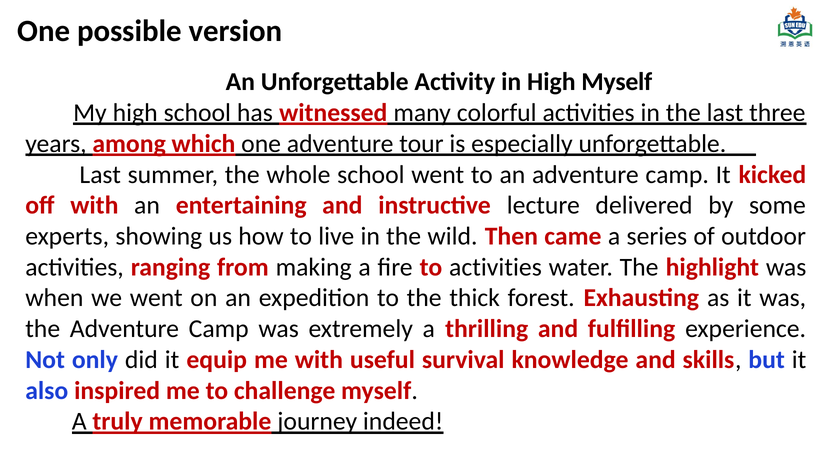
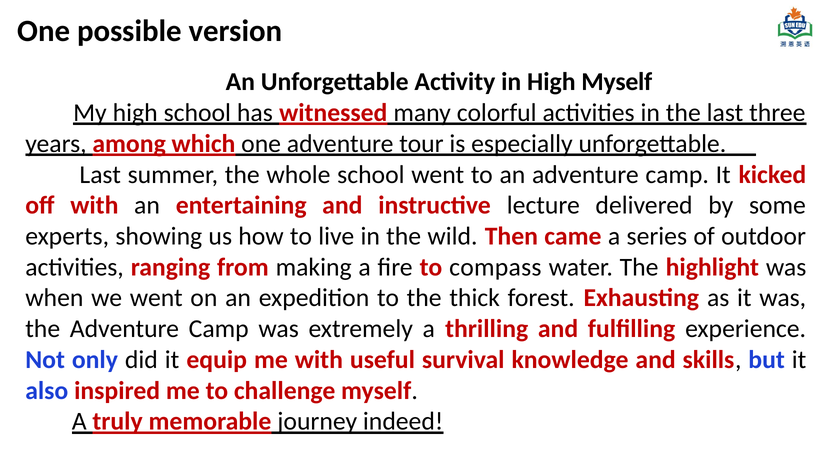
to activities: activities -> compass (495, 267)
